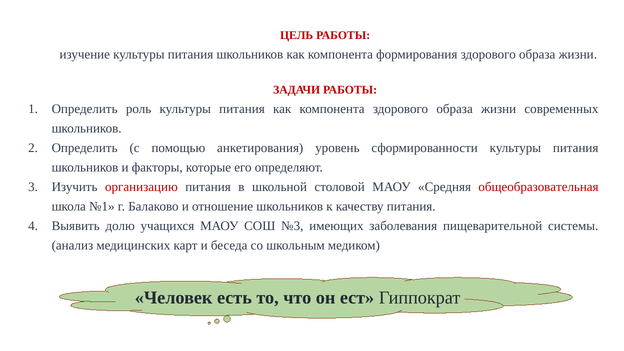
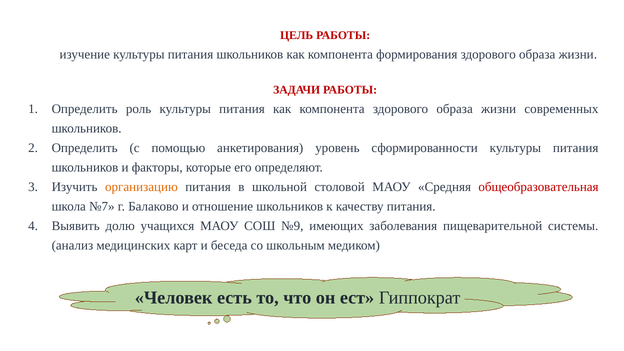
организацию colour: red -> orange (141, 187)
№1: №1 -> №7 (102, 206)
№3: №3 -> №9 (292, 226)
